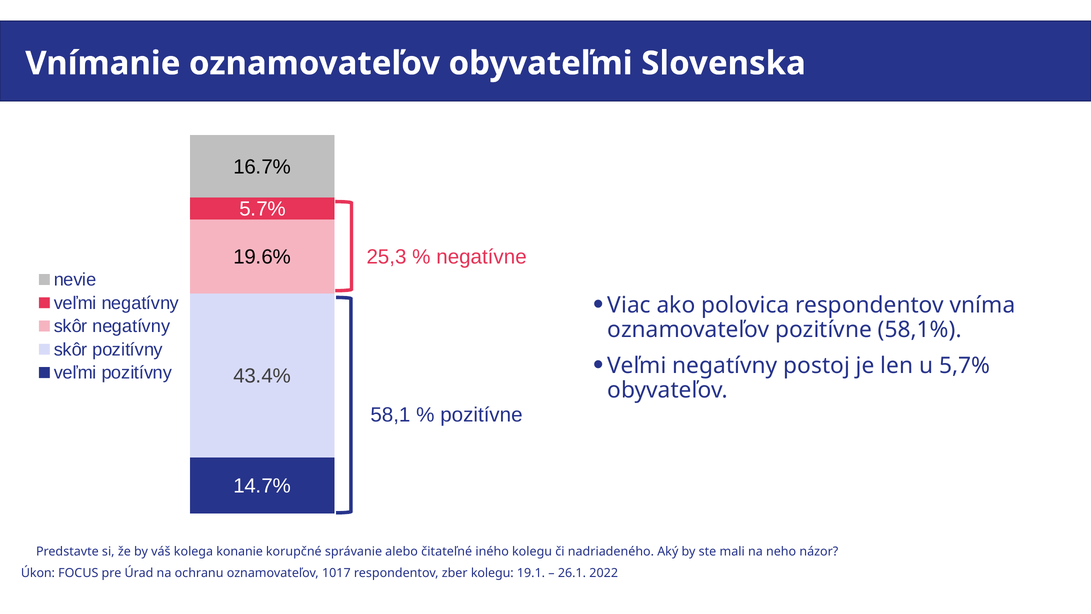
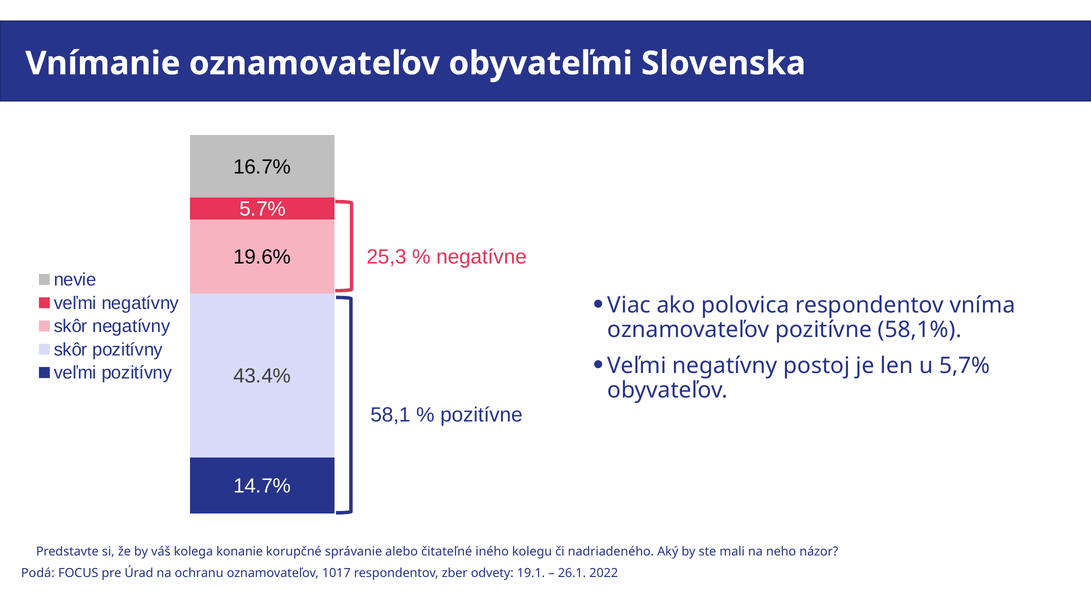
Úkon: Úkon -> Podá (38, 573)
zber kolegu: kolegu -> odvety (492, 573)
